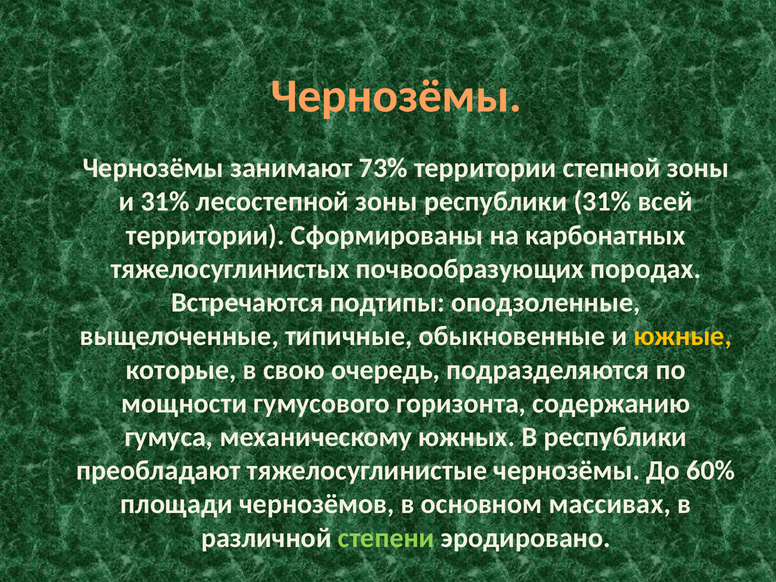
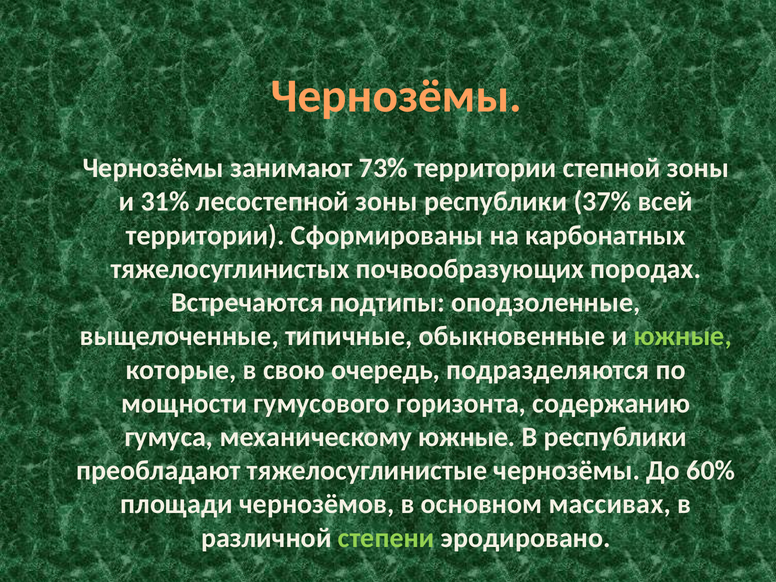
республики 31%: 31% -> 37% (602, 202)
южные colour: yellow -> light green (683, 336)
механическому южных: южных -> южные (467, 437)
